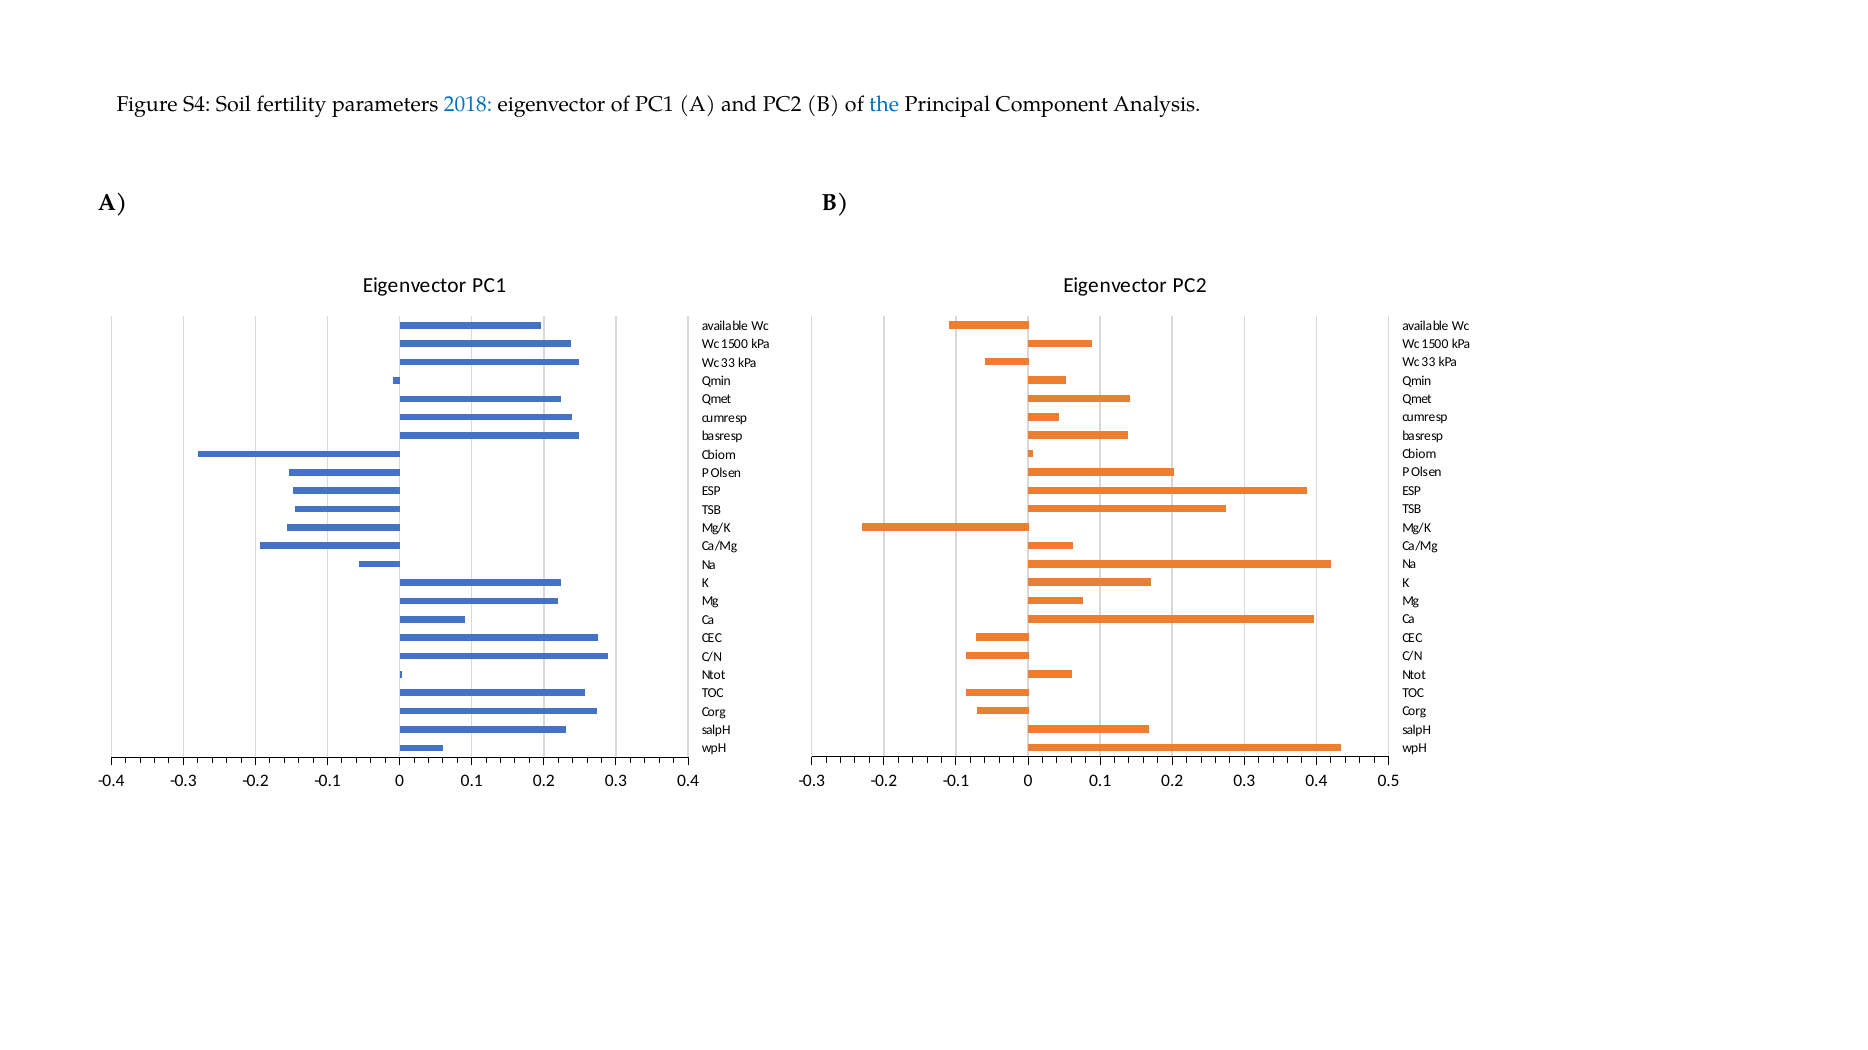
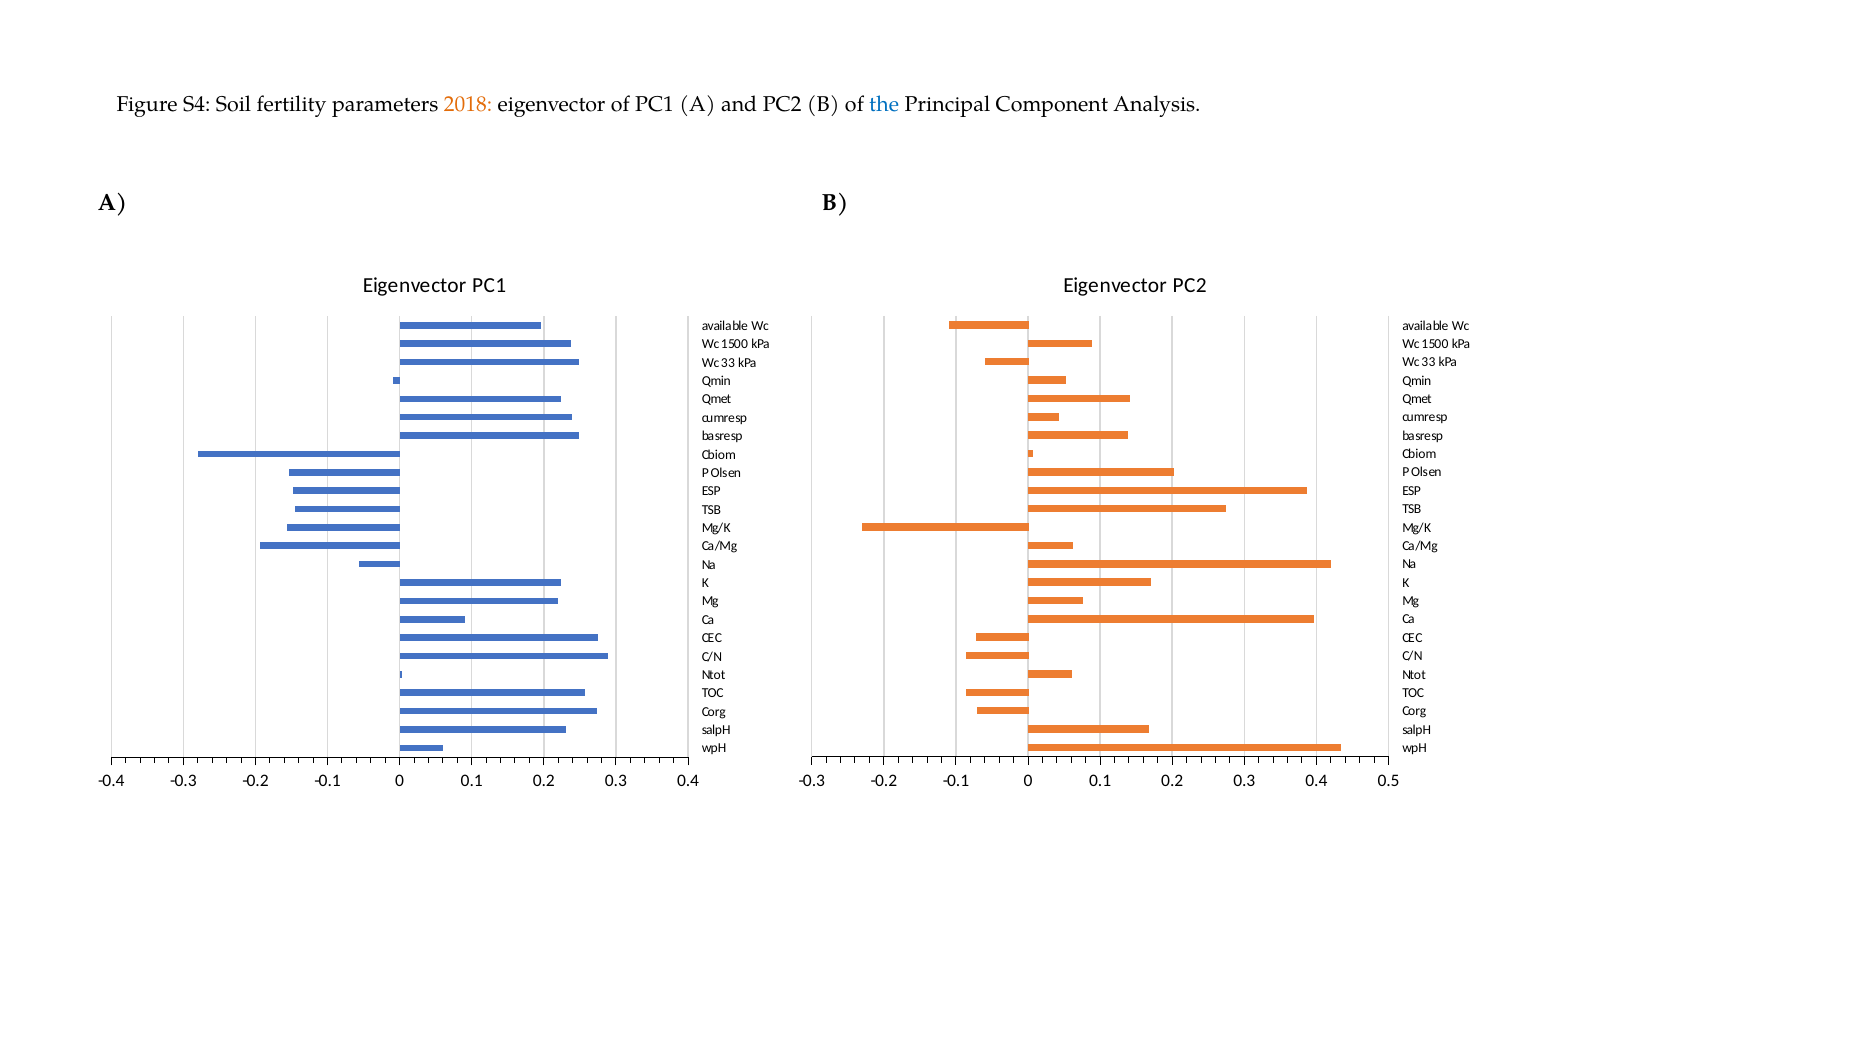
2018 colour: blue -> orange (468, 104)
